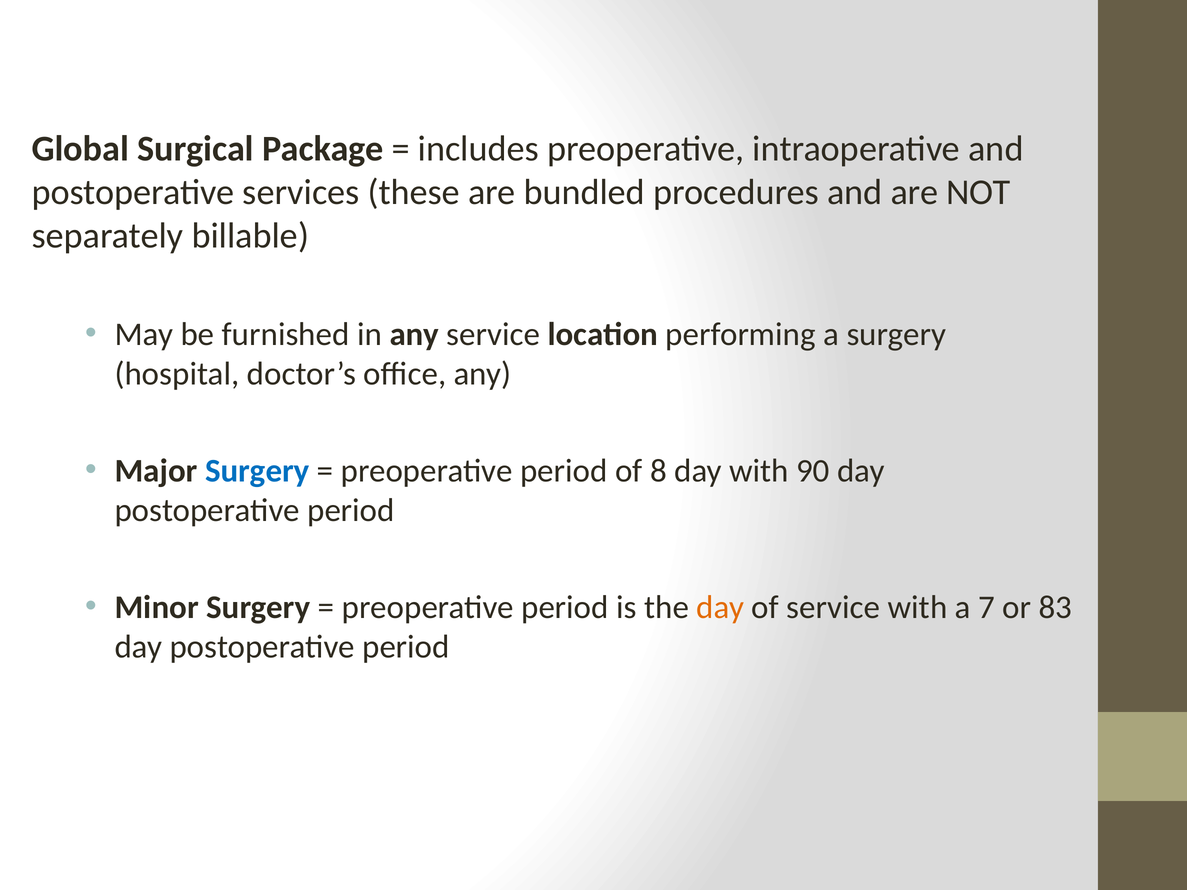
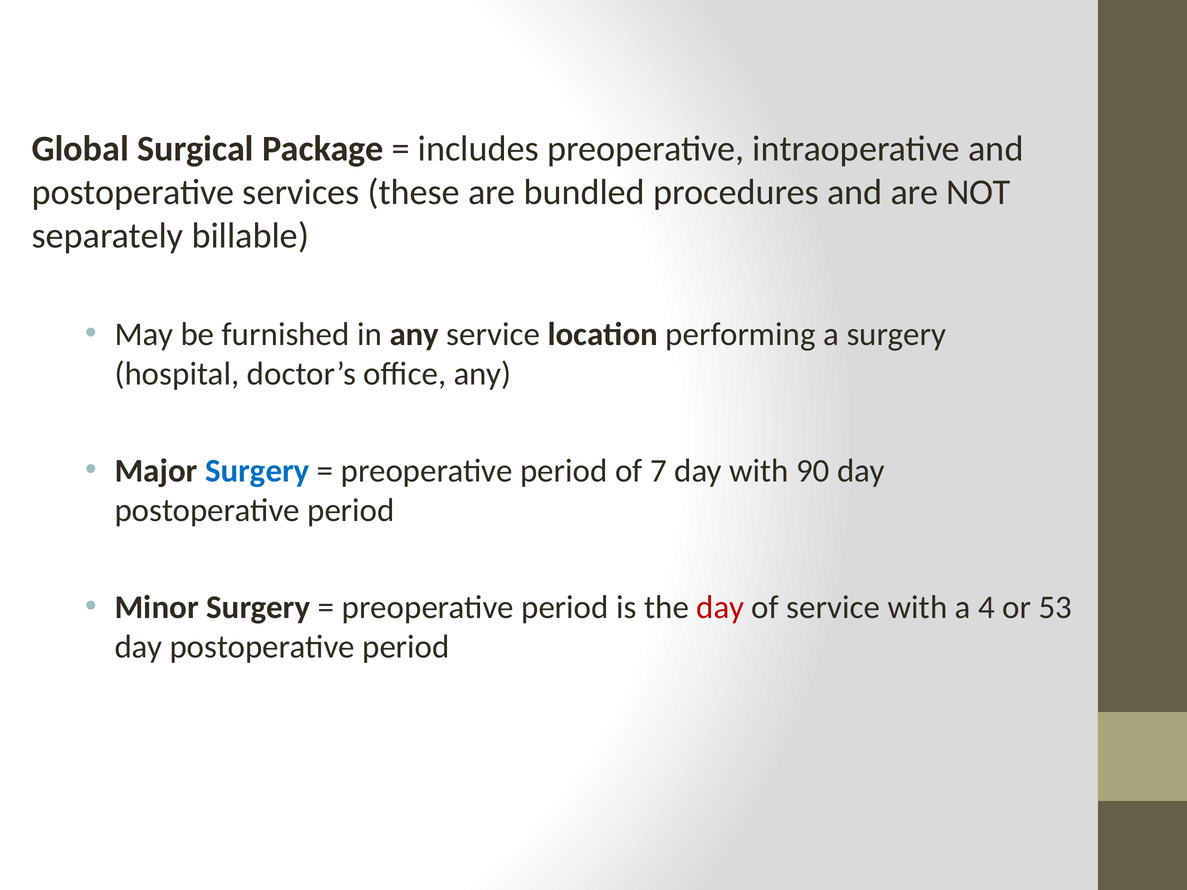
8: 8 -> 7 (658, 471)
day colour: orange -> red (720, 608)
7: 7 -> 4 (986, 608)
83: 83 -> 53 (1055, 608)
